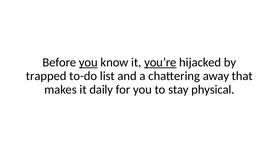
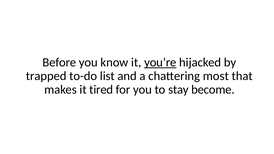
you underline: present -> none (88, 62)
away: away -> most (216, 76)
daily: daily -> tired (101, 90)
physical: physical -> become (213, 90)
